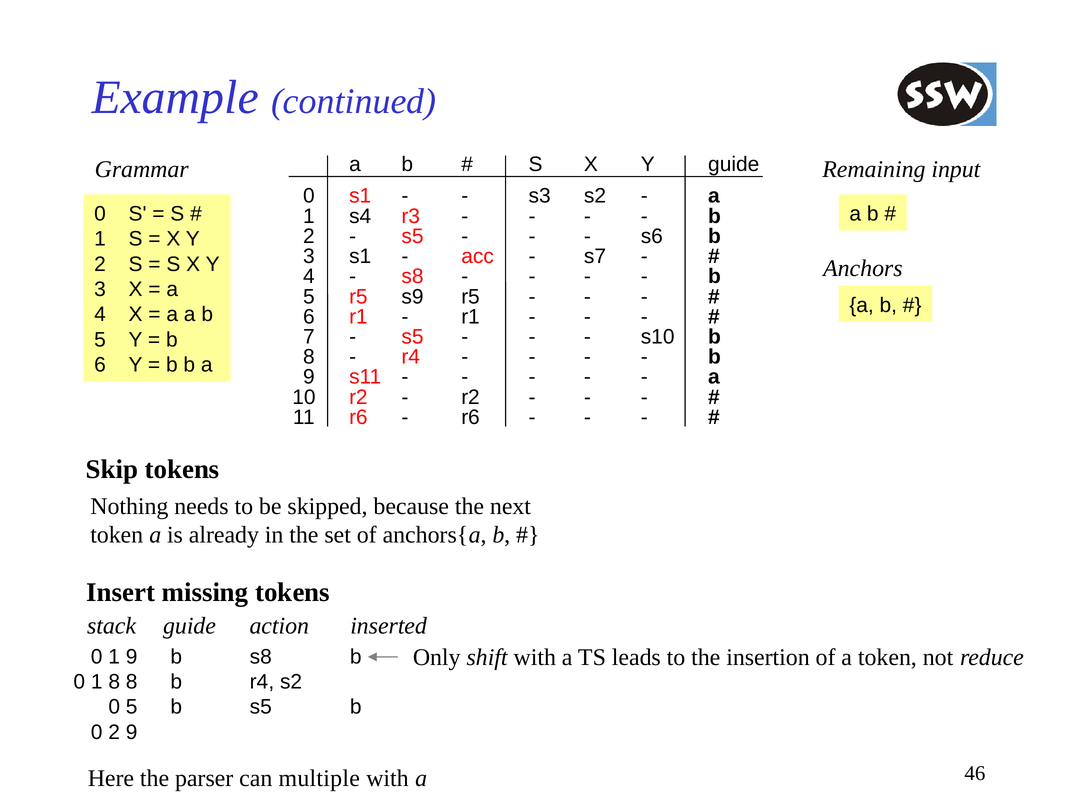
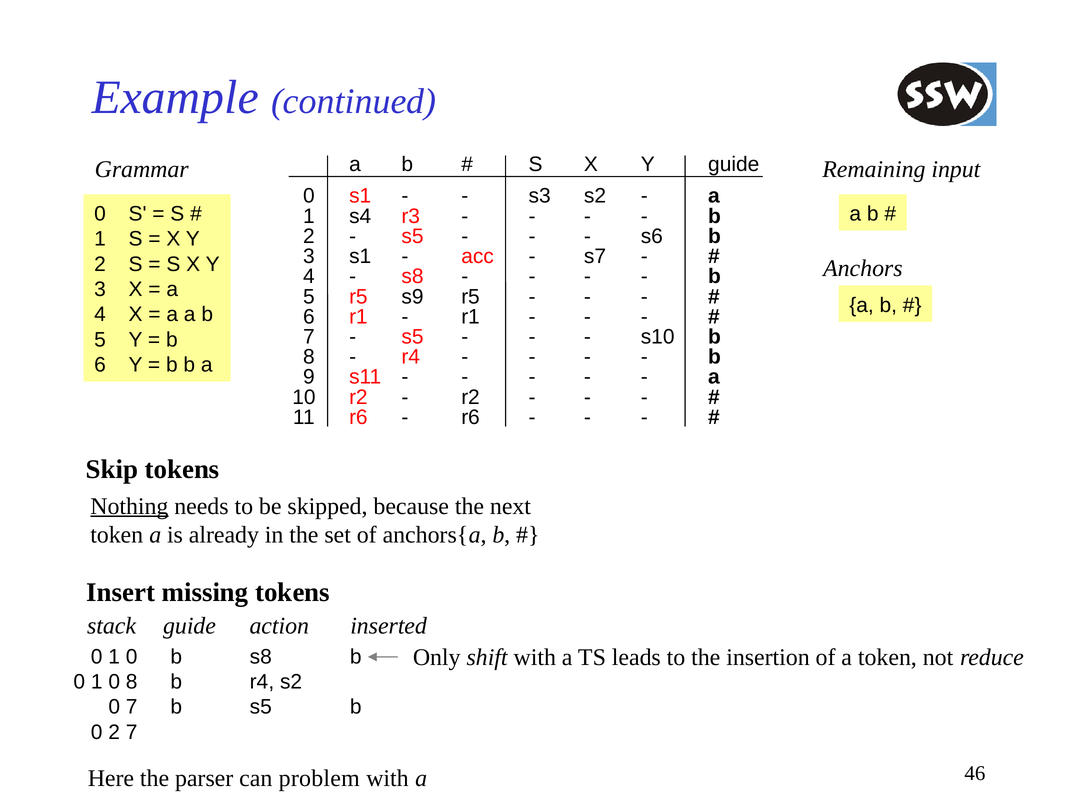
Nothing underline: none -> present (129, 506)
9: 9 -> 0 (132, 657)
8: 8 -> 0 (114, 682)
0 5: 5 -> 7 (132, 707)
2 9: 9 -> 7 (132, 732)
multiple: multiple -> problem (319, 778)
